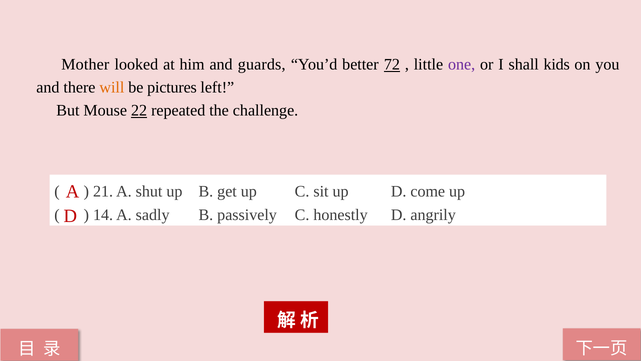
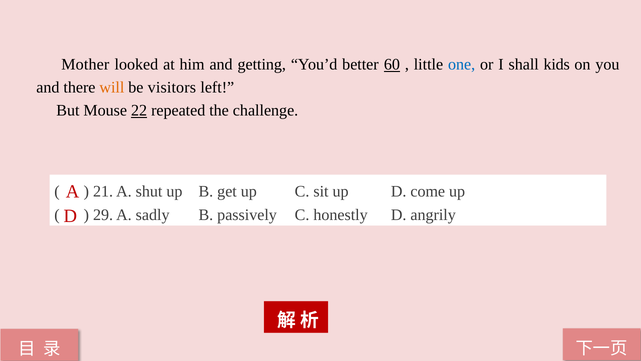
guards: guards -> getting (262, 64)
72: 72 -> 60 (392, 64)
one colour: purple -> blue (462, 64)
pictures: pictures -> visitors (172, 87)
14: 14 -> 29 (103, 214)
